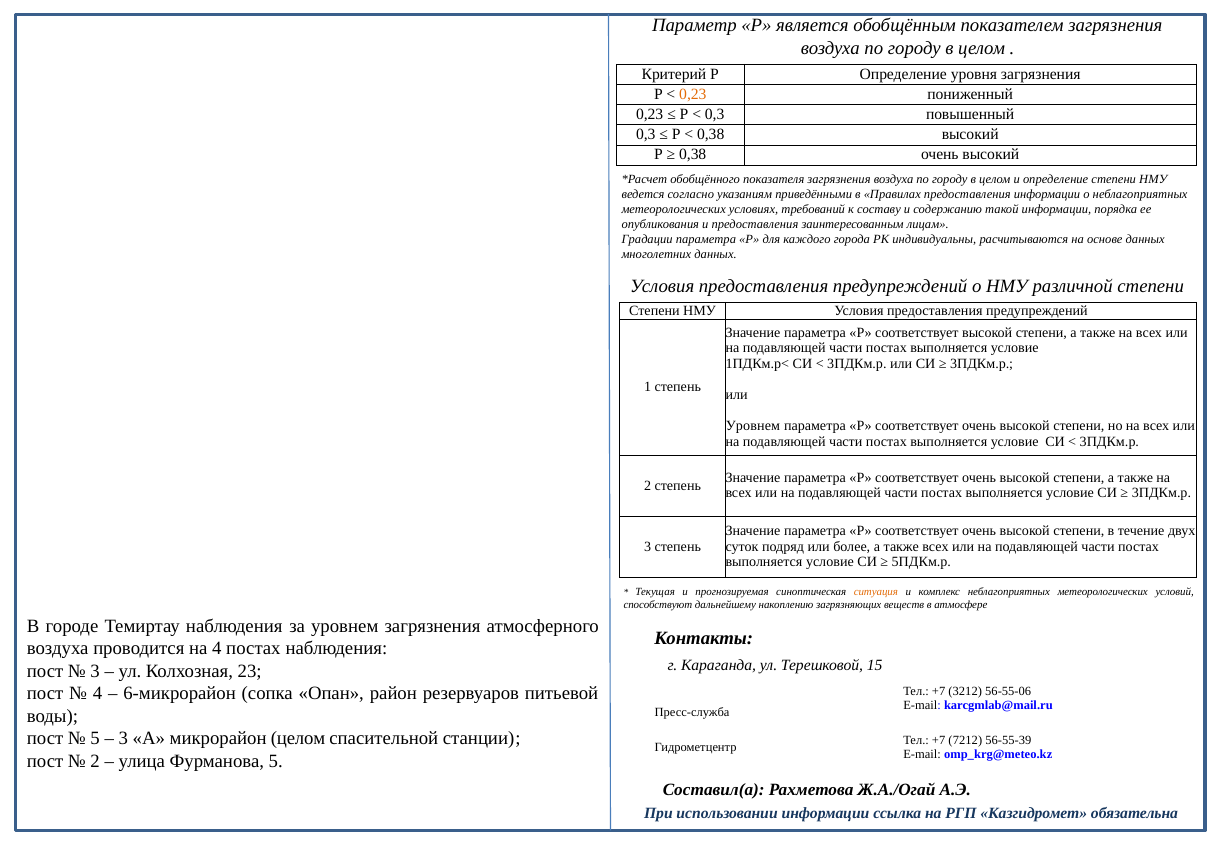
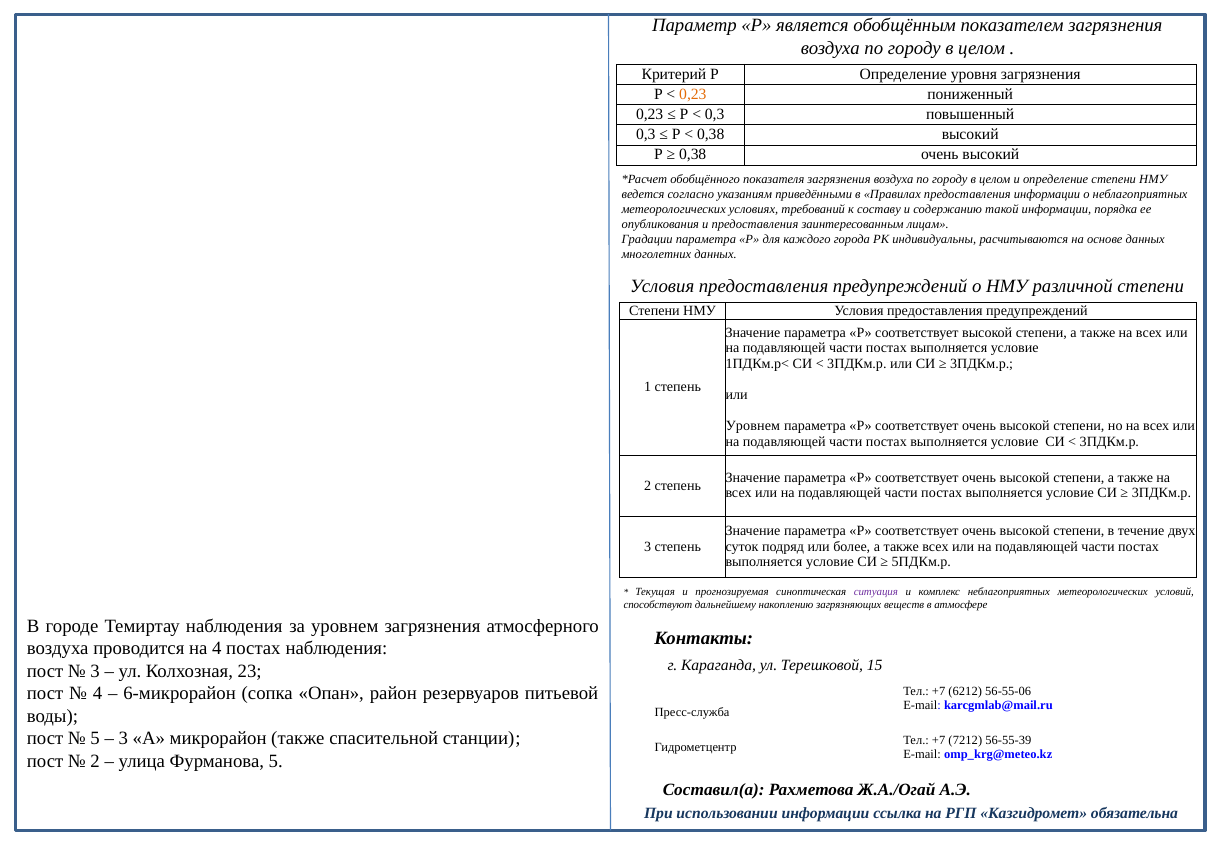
ситуация colour: orange -> purple (876, 592)
3212: 3212 -> 6212 (965, 692)
микрорайон целом: целом -> также (298, 739)
